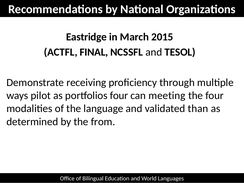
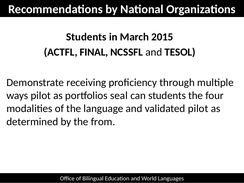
Eastridge: Eastridge -> Students (86, 37)
portfolios four: four -> seal (119, 96)
can meeting: meeting -> students (167, 96)
validated than: than -> pilot (198, 109)
